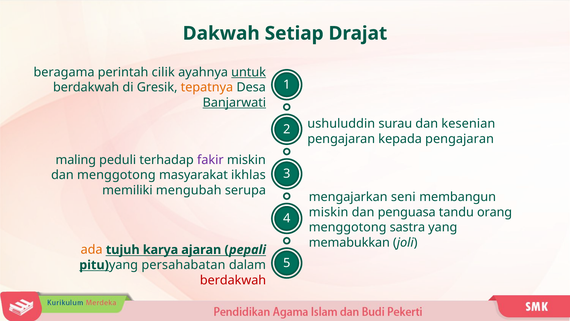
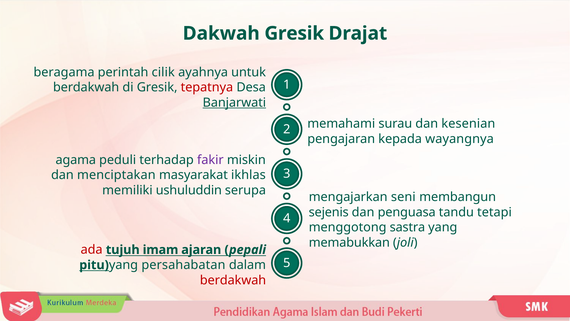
Dakwah Setiap: Setiap -> Gresik (294, 33)
untuk underline: present -> none (249, 72)
tepatnya colour: orange -> red (207, 87)
ushuluddin: ushuluddin -> memahami (341, 123)
kepada pengajaran: pengajaran -> wayangnya (460, 139)
maling: maling -> agama (76, 160)
dan menggotong: menggotong -> menciptakan (116, 175)
mengubah: mengubah -> ushuluddin (189, 190)
miskin: miskin -> sejenis (329, 212)
orang: orang -> tetapi (494, 212)
ada colour: orange -> red (92, 250)
karya: karya -> imam (161, 250)
